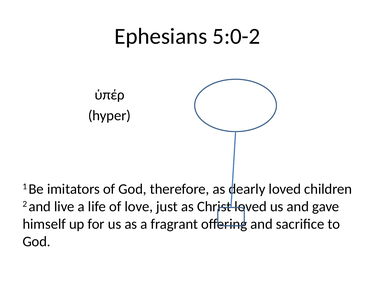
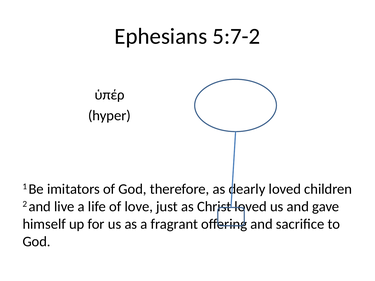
5:0-2: 5:0-2 -> 5:7-2 (236, 36)
